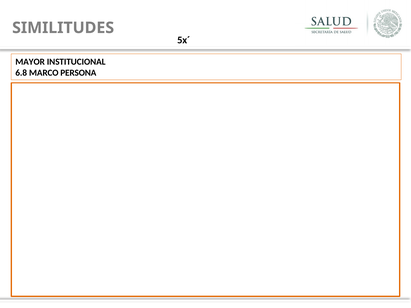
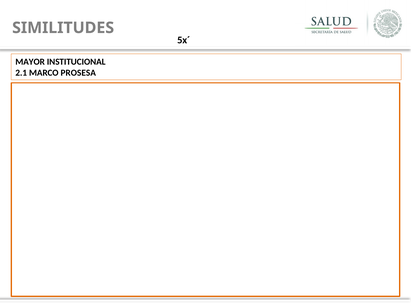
6.8: 6.8 -> 2.1 (21, 73)
PERSONA: PERSONA -> PROSESA (78, 73)
